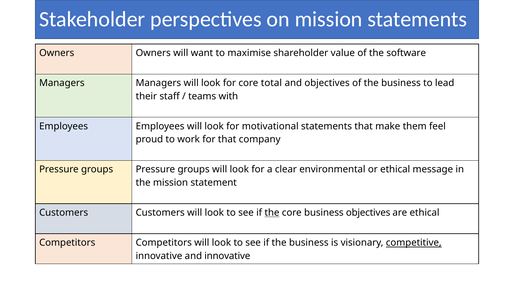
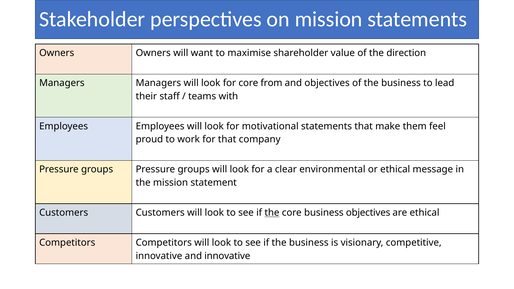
software: software -> direction (406, 53)
total: total -> from (271, 83)
competitive underline: present -> none (414, 243)
